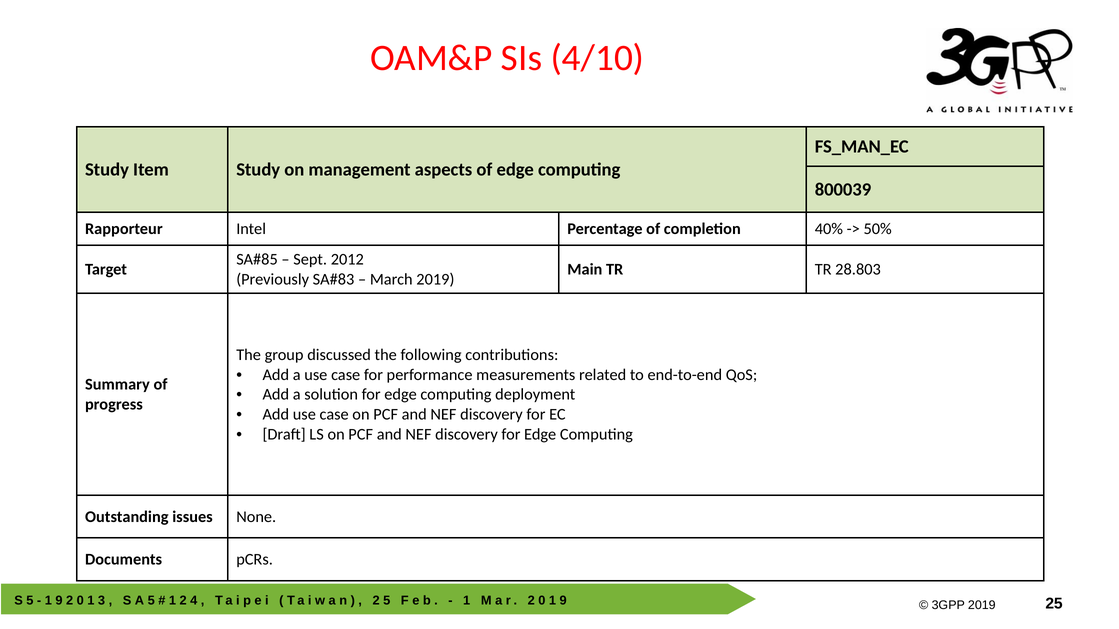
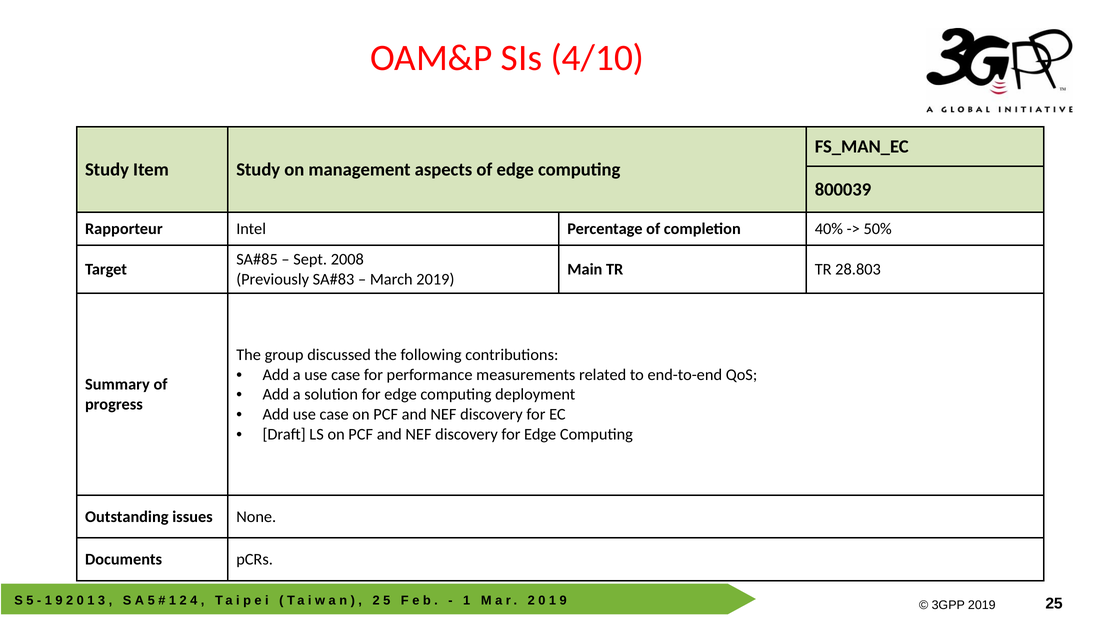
Sept 2012: 2012 -> 2008 (347, 260)
